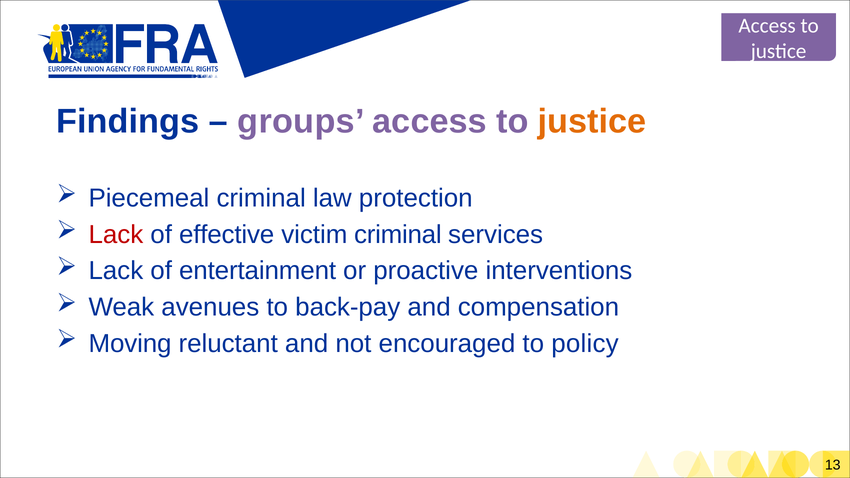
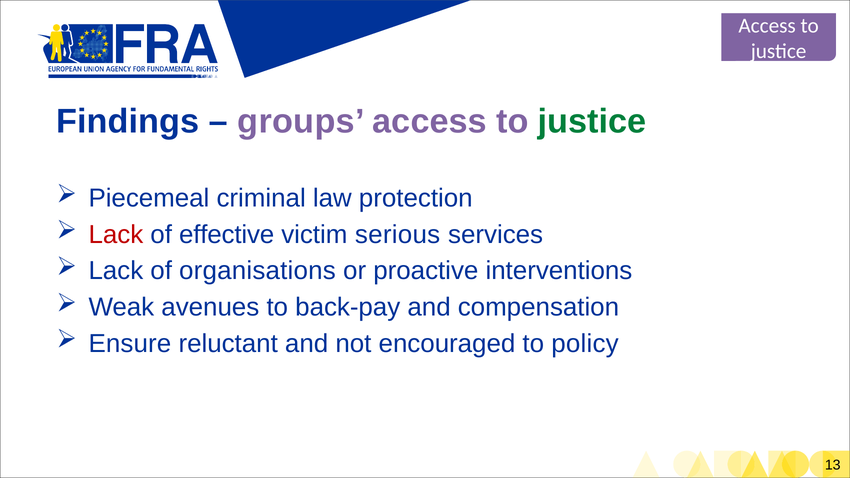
justice colour: orange -> green (592, 121)
victim criminal: criminal -> serious (398, 235)
entertainment: entertainment -> organisations (257, 271)
Moving: Moving -> Ensure (130, 344)
